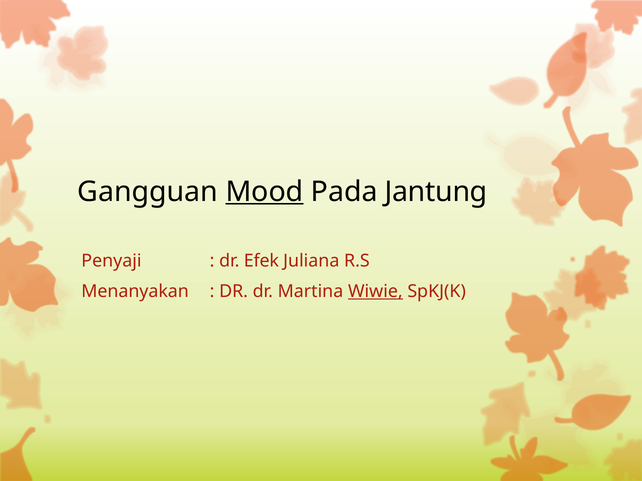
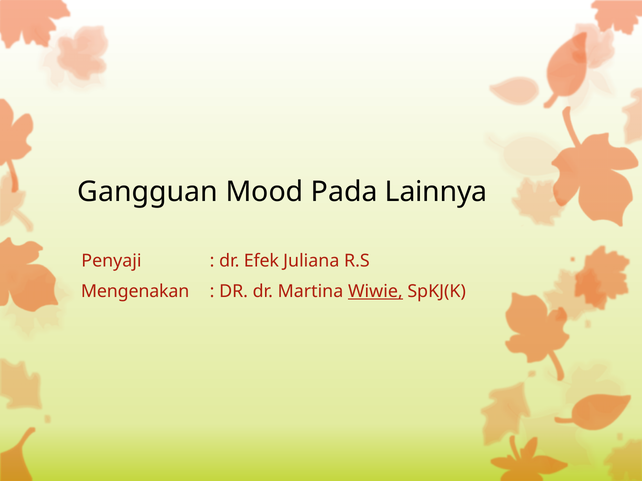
Mood underline: present -> none (265, 192)
Jantung: Jantung -> Lainnya (436, 192)
Menanyakan: Menanyakan -> Mengenakan (135, 292)
